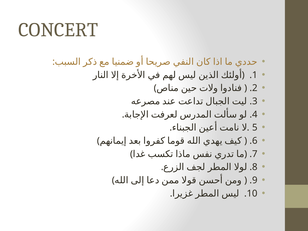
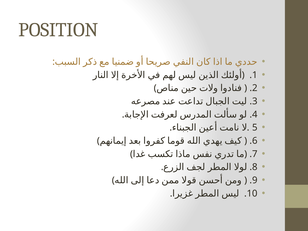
CONCERT: CONCERT -> POSITION (58, 30)
